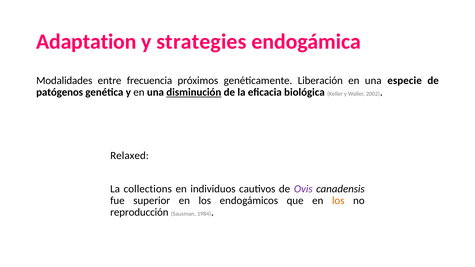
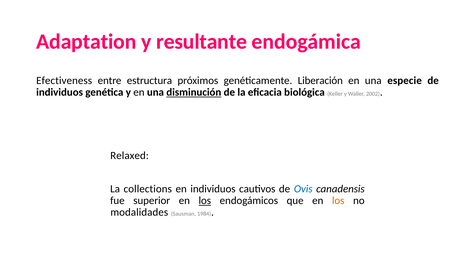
strategies: strategies -> resultante (202, 42)
Modalidades: Modalidades -> Efectiveness (64, 80)
frecuencia: frecuencia -> estructura (149, 80)
patógenos: patógenos -> individuos (60, 92)
Ovis colour: purple -> blue (303, 189)
los underline: none -> present (205, 201)
reproducción: reproducción -> modalidades (139, 212)
